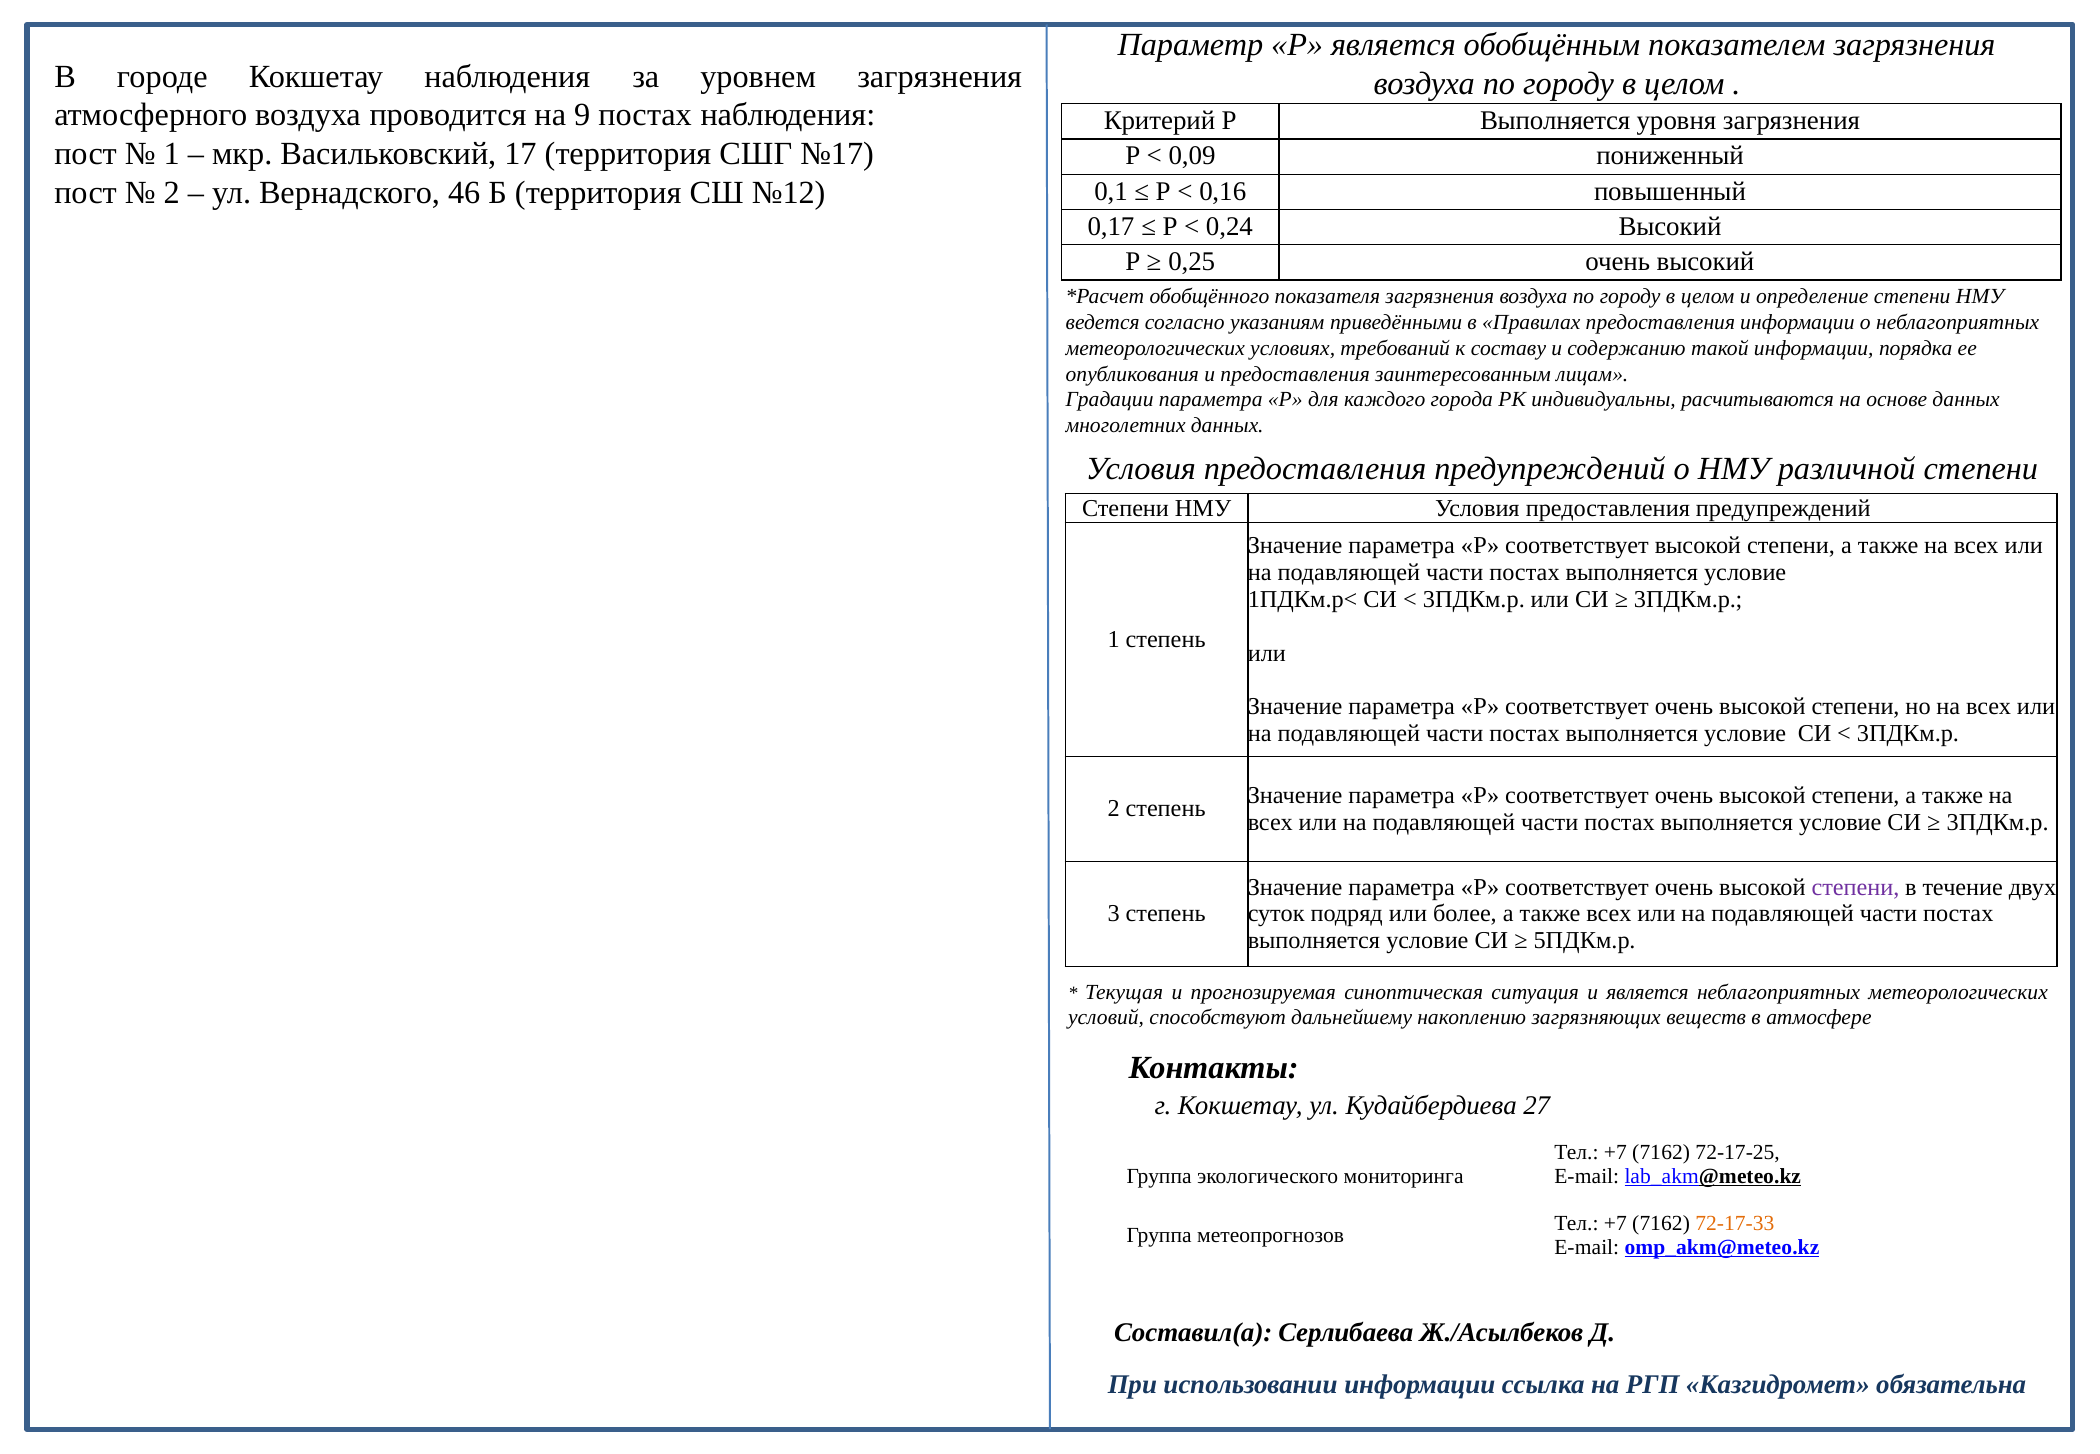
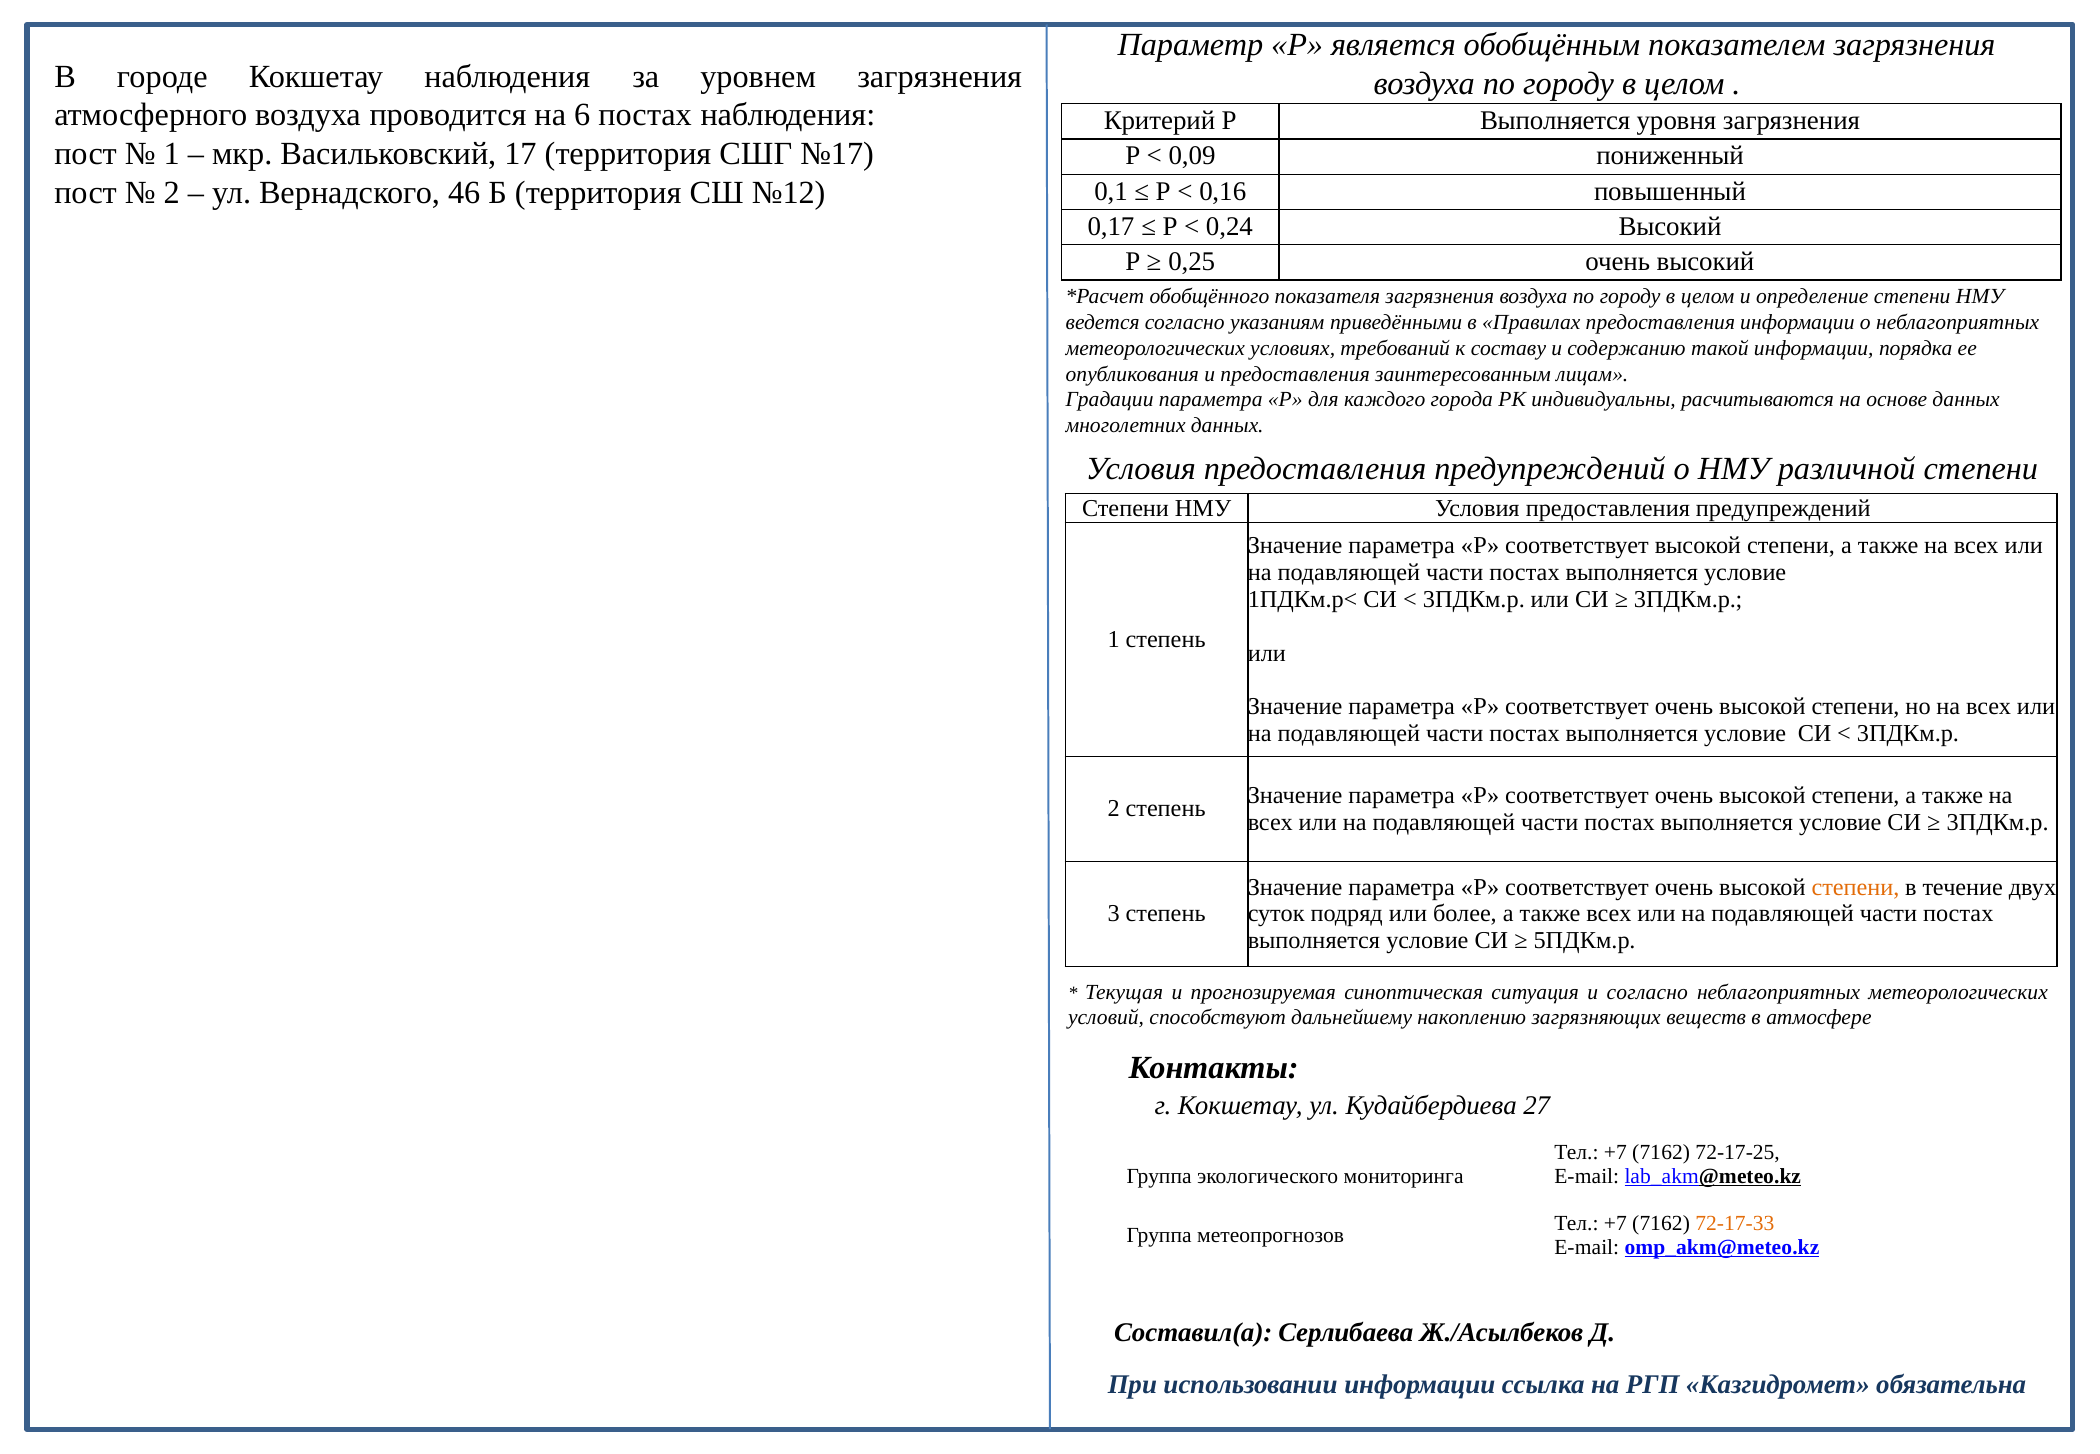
9: 9 -> 6 (582, 115)
степени colour: purple -> orange (1856, 887)
и является: является -> согласно (1647, 992)
